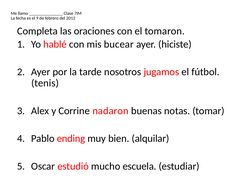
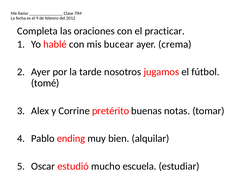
tomaron: tomaron -> practicar (165, 31)
hiciste: hiciste -> crema (175, 44)
tenis: tenis -> tomé (45, 83)
nadaron: nadaron -> pretérito (111, 111)
